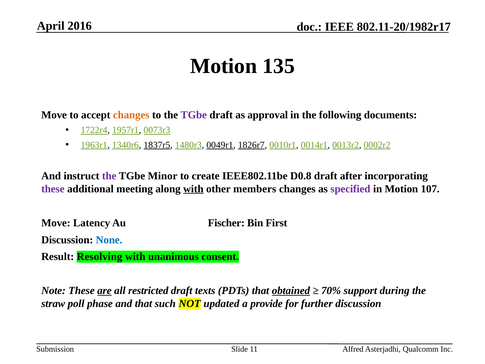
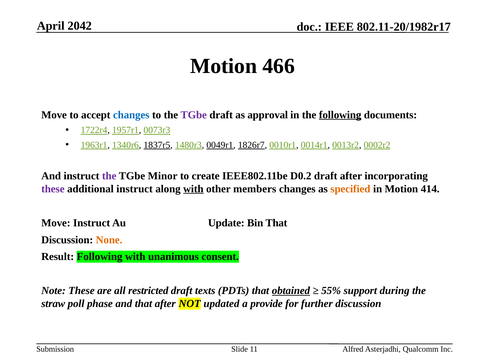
2016: 2016 -> 2042 (80, 26)
135: 135 -> 466 (279, 66)
changes colour: orange -> blue (131, 115)
following underline: none -> present (340, 115)
D0.8: D0.8 -> D0.2 (301, 176)
additional meeting: meeting -> instruct (135, 189)
specified colour: purple -> orange (350, 189)
107: 107 -> 414 (430, 189)
Move Latency: Latency -> Instruct (92, 223)
Fischer: Fischer -> Update (226, 223)
Bin First: First -> That (276, 223)
None colour: blue -> orange (109, 240)
Result Resolving: Resolving -> Following (100, 257)
are underline: present -> none (104, 291)
70%: 70% -> 55% (331, 291)
that such: such -> after (165, 303)
